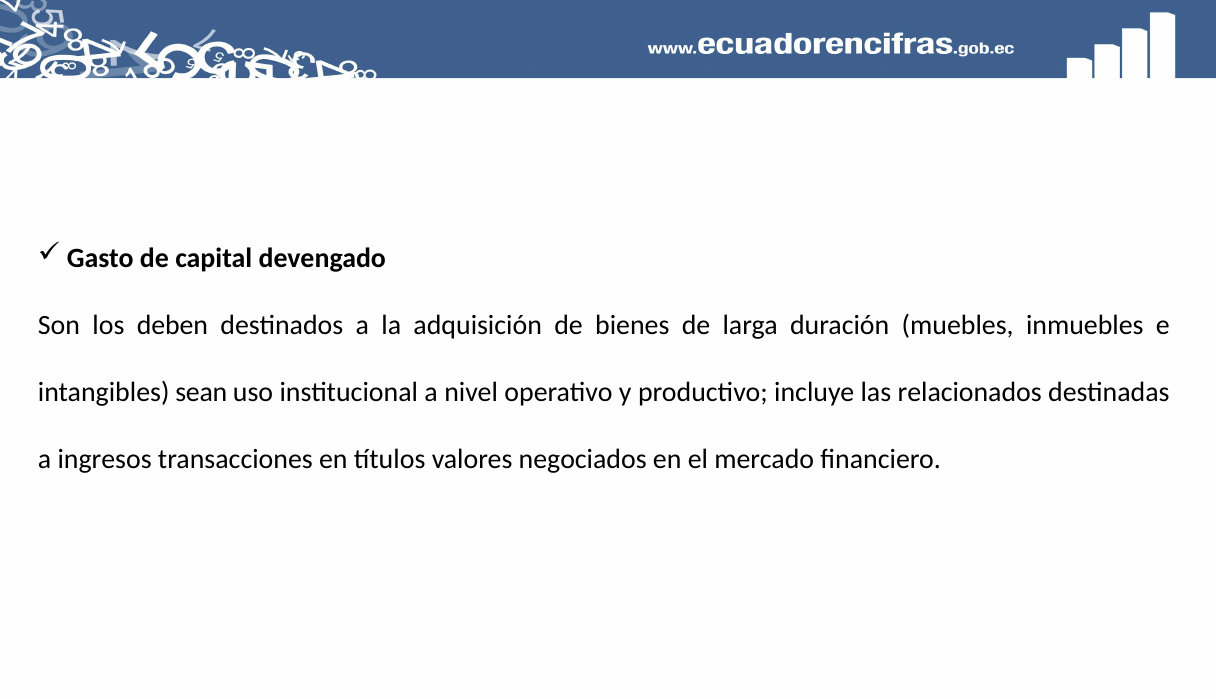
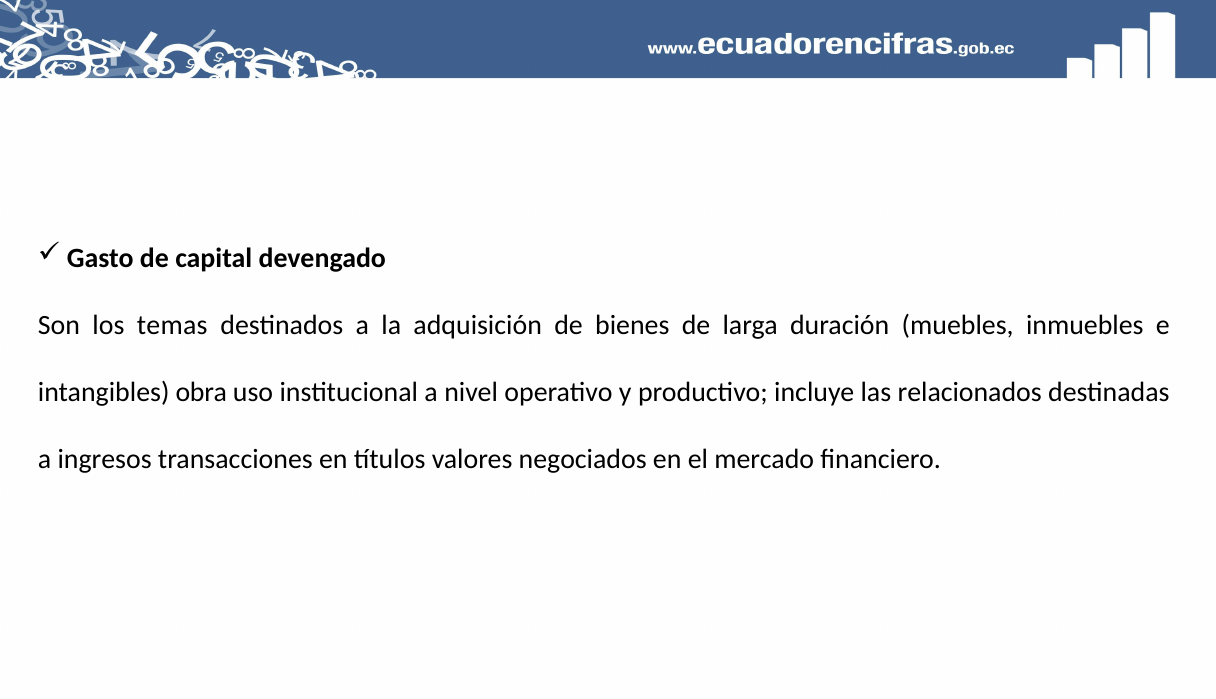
deben: deben -> temas (172, 325)
sean: sean -> obra (201, 392)
